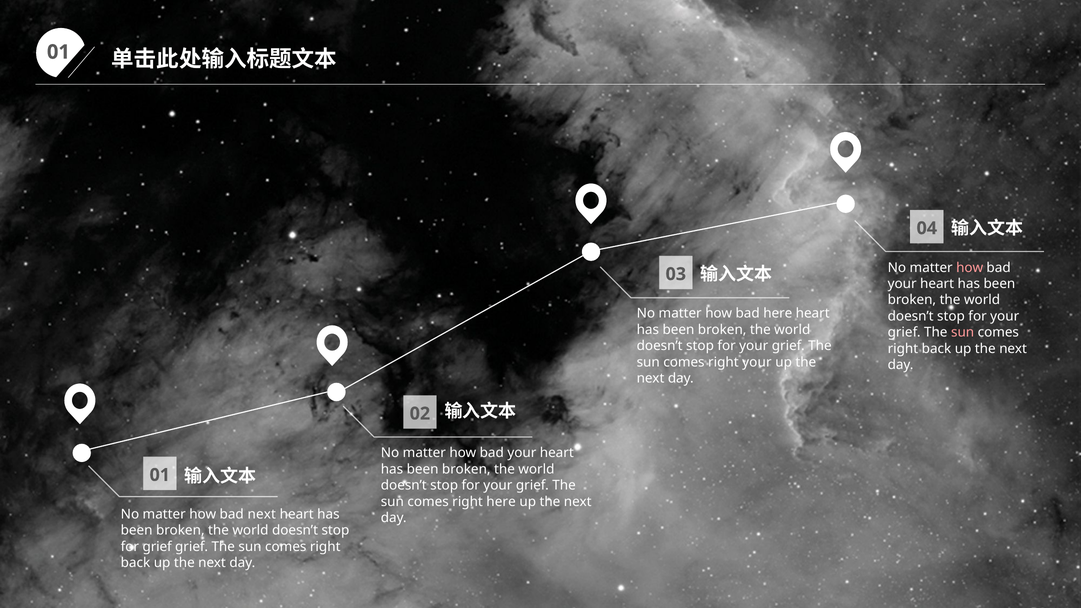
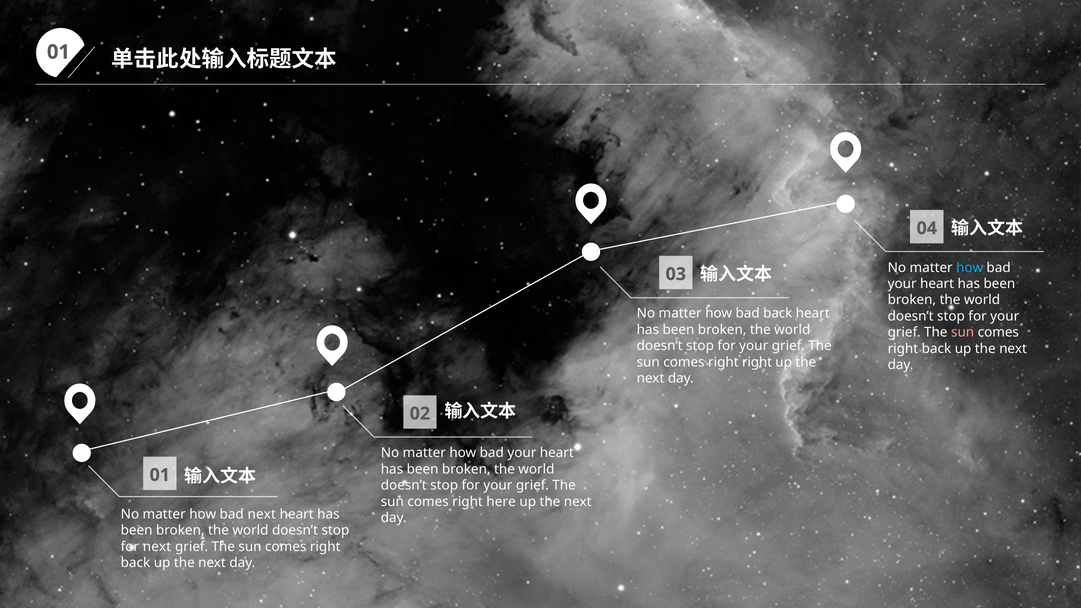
how colour: pink -> light blue (970, 268)
bad here: here -> back (778, 314)
right your: your -> right (757, 362)
for grief: grief -> next (157, 547)
